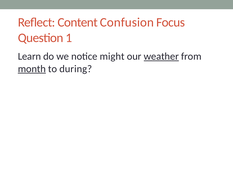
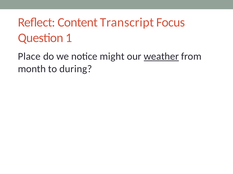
Confusion: Confusion -> Transcript (127, 22)
Learn: Learn -> Place (29, 57)
month underline: present -> none (32, 69)
